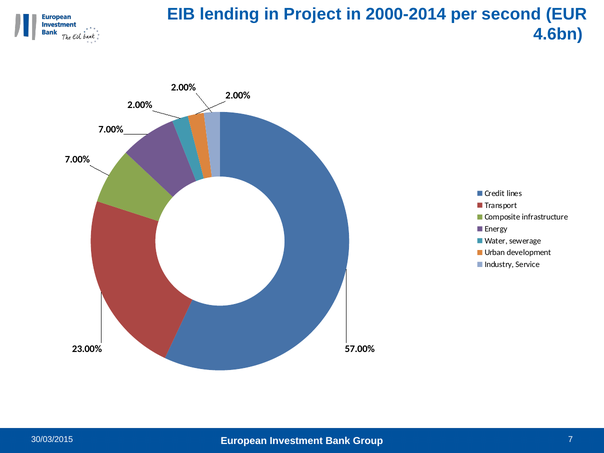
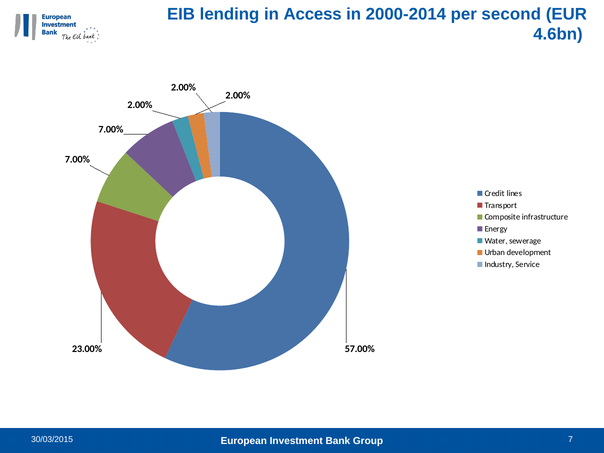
Project: Project -> Access (313, 14)
